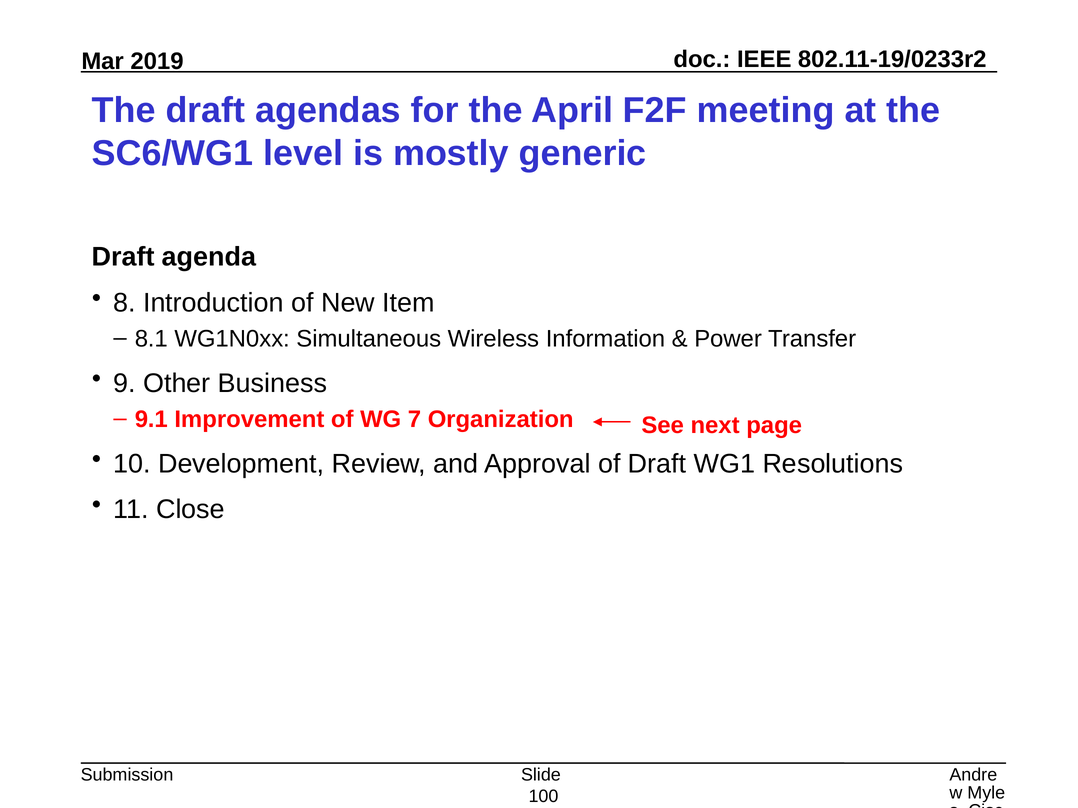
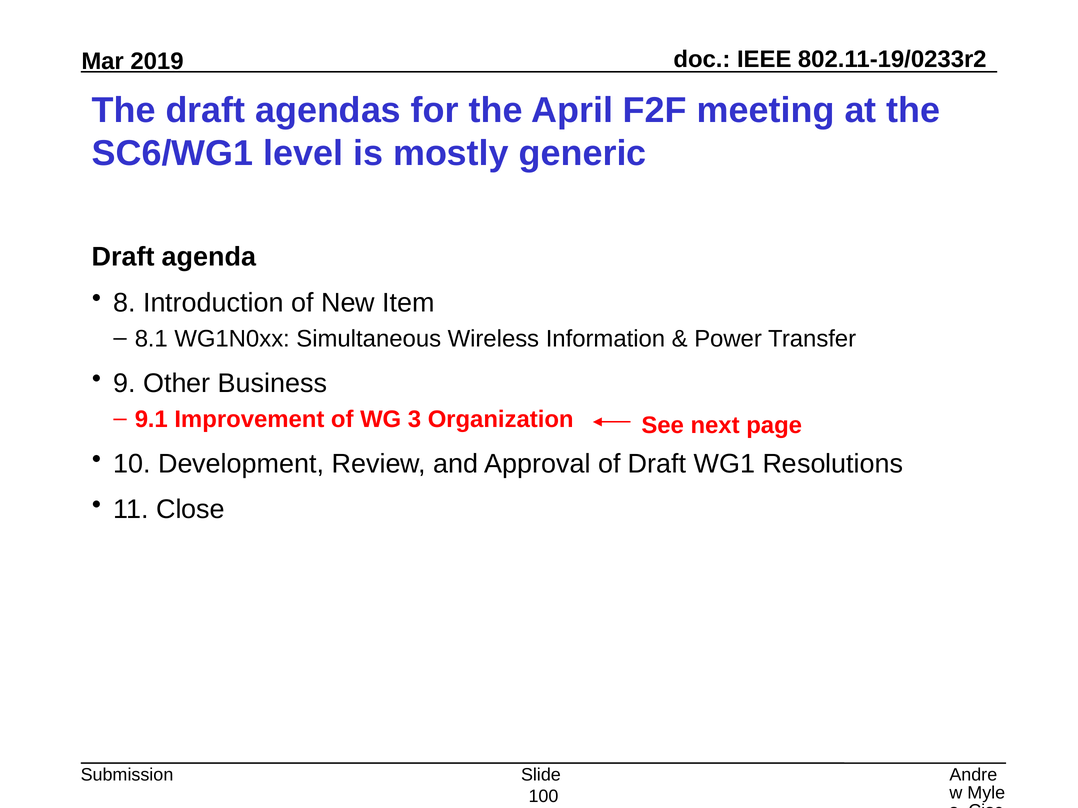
7: 7 -> 3 (414, 420)
